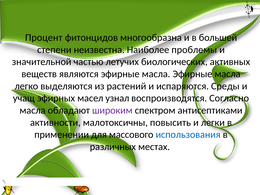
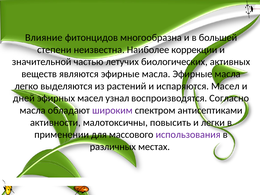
Процент: Процент -> Влияние (44, 38)
проблемы: проблемы -> коррекции (194, 50)
испаряются Среды: Среды -> Масел (225, 86)
учащ: учащ -> дней (24, 98)
использования colour: blue -> purple (188, 135)
